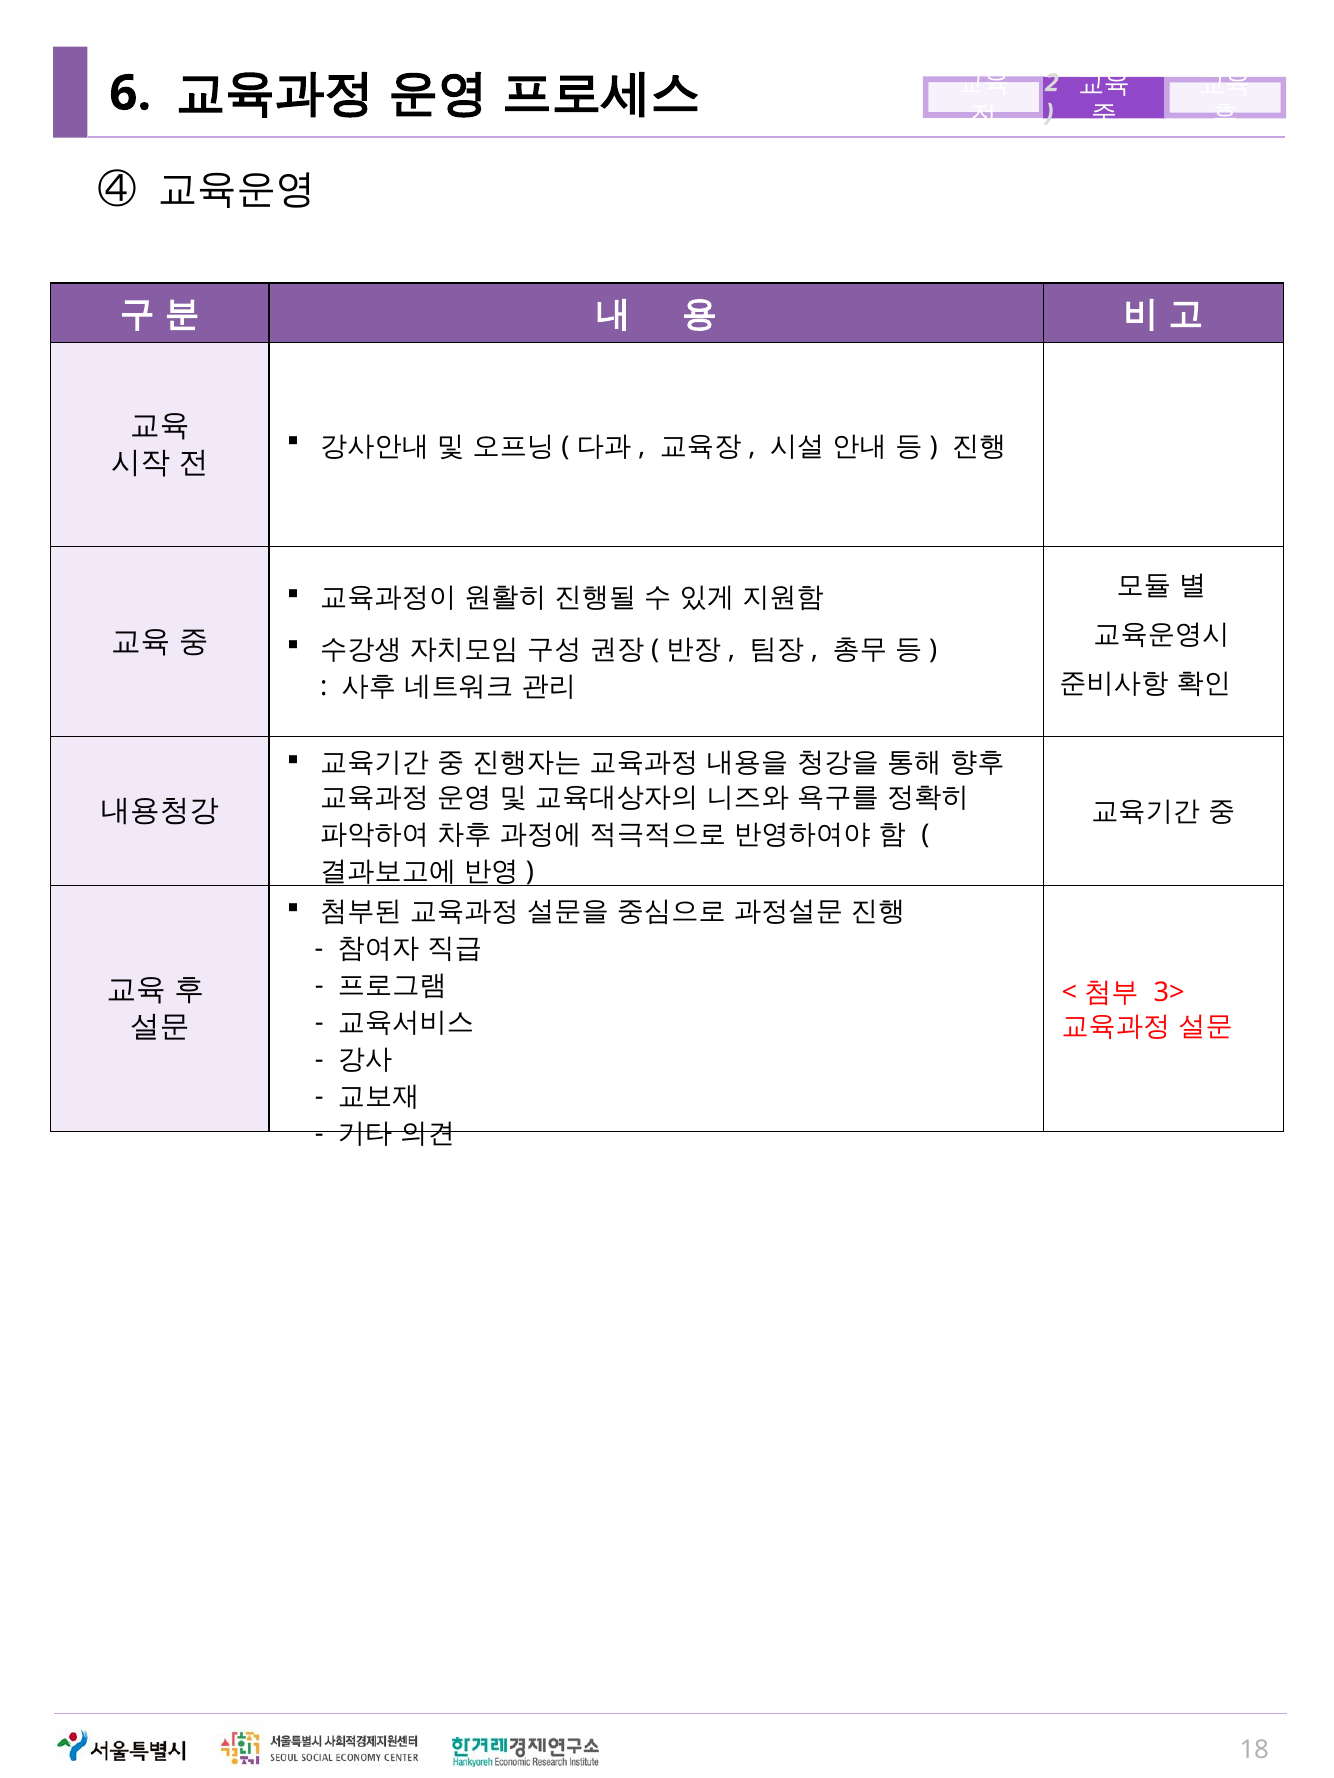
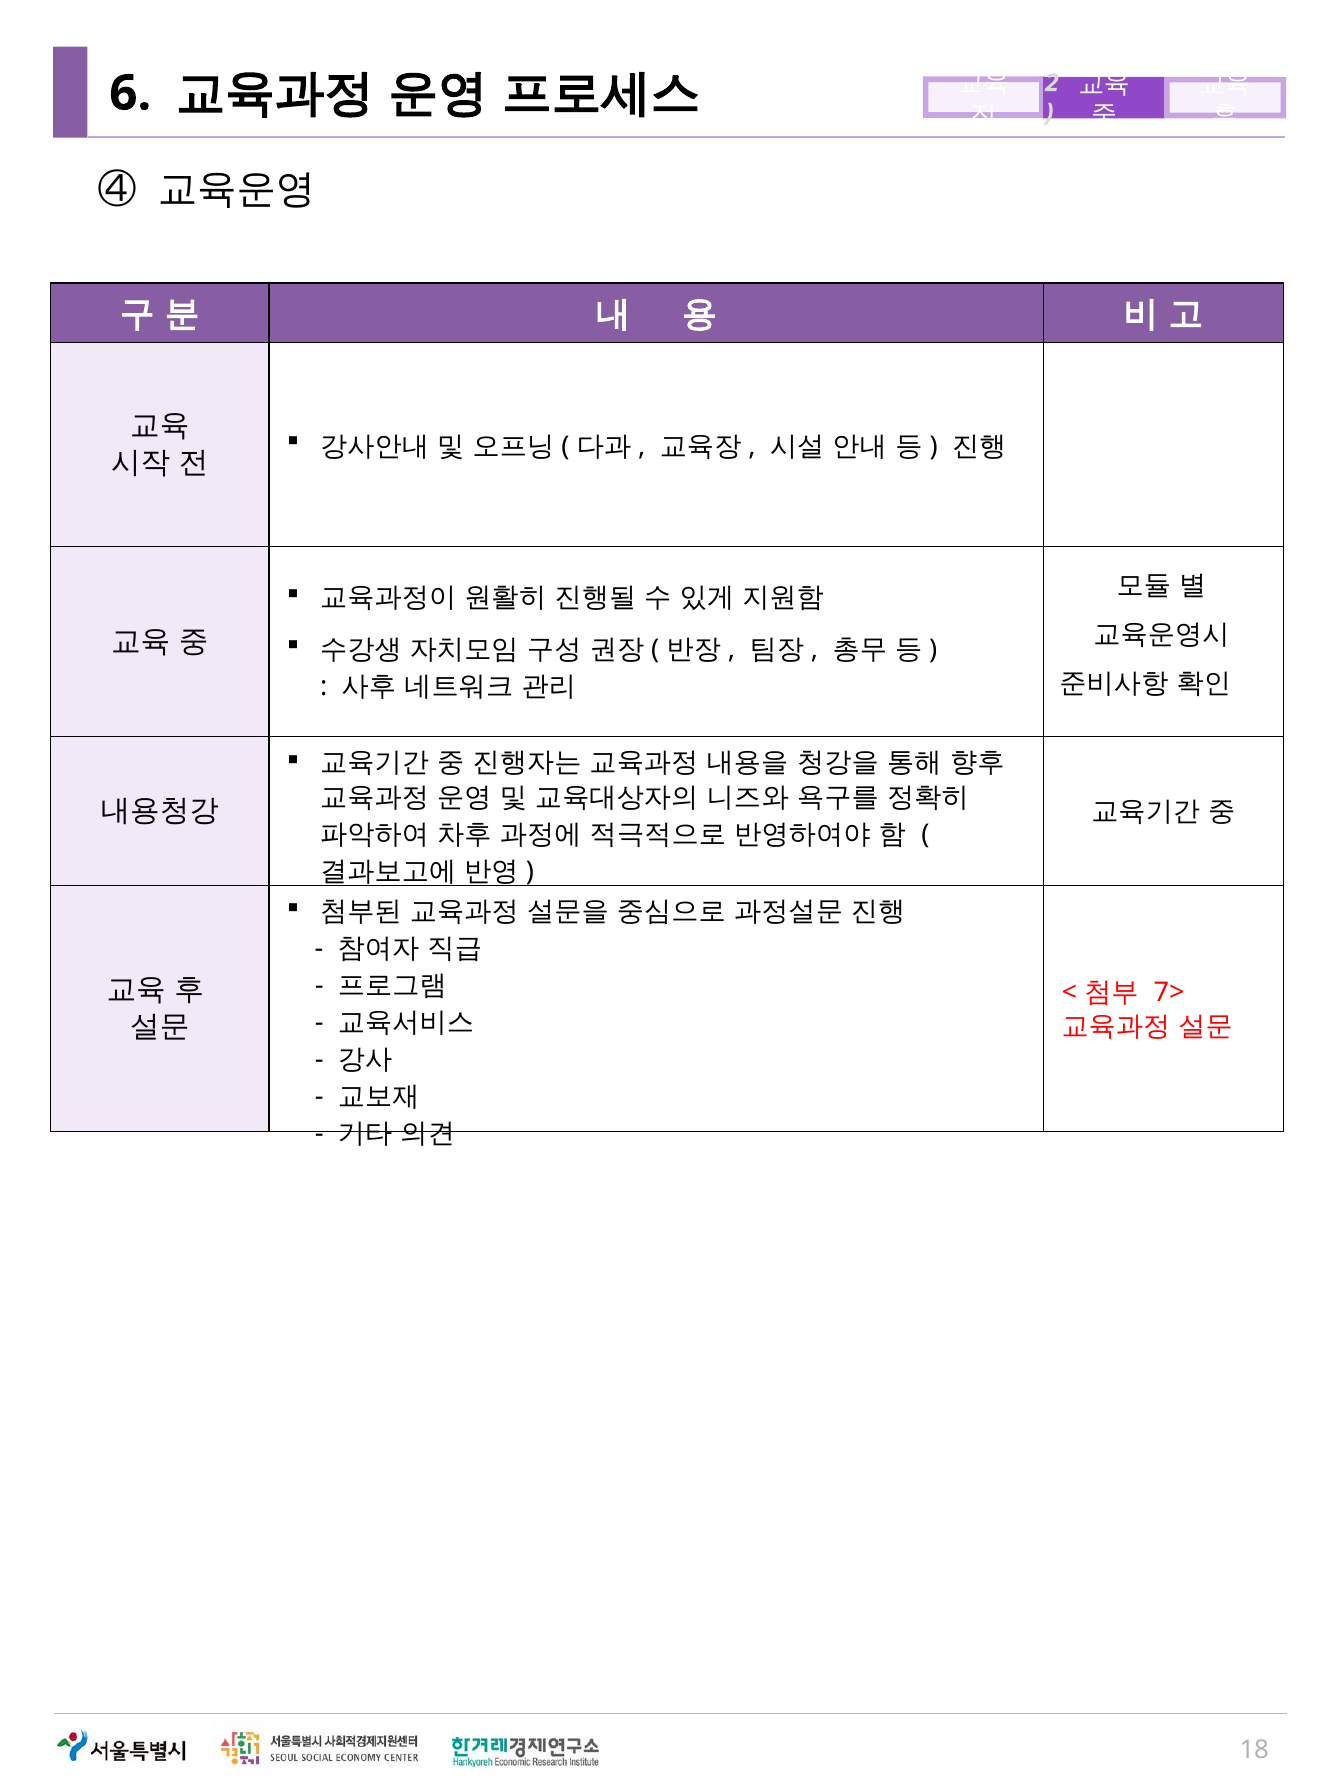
3>: 3> -> 7> (1169, 993)
